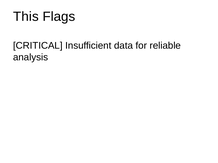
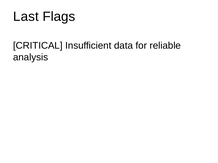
This: This -> Last (26, 17)
